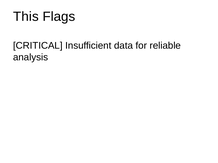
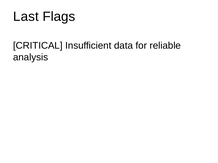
This: This -> Last (26, 17)
